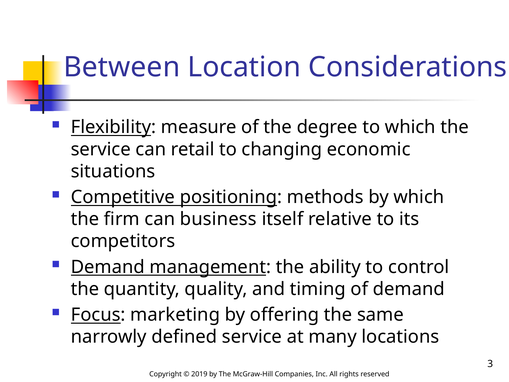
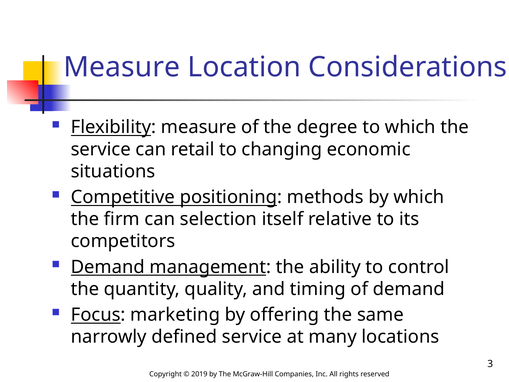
Between: Between -> Measure (122, 67)
business: business -> selection (218, 219)
